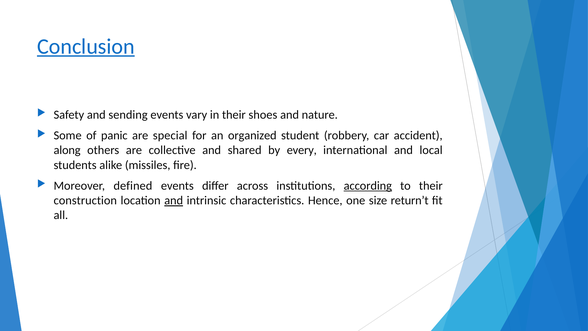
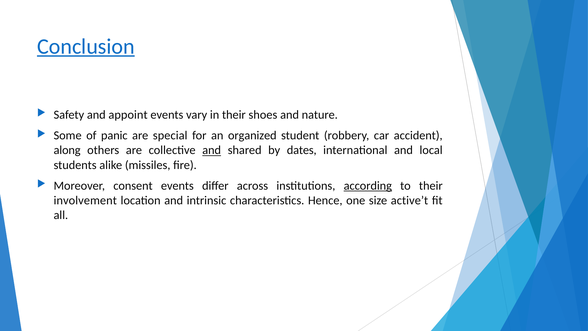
sending: sending -> appoint (128, 115)
and underline: none -> present (212, 150)
every: every -> dates (302, 150)
defined: defined -> consent (133, 186)
construction: construction -> involvement (85, 200)
and underline: present -> none (174, 200)
return’t: return’t -> active’t (409, 200)
